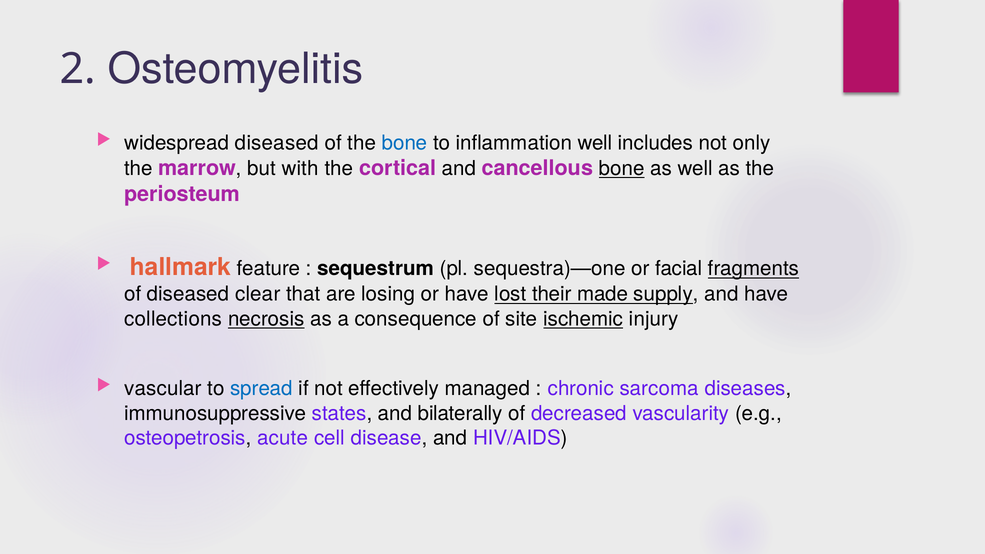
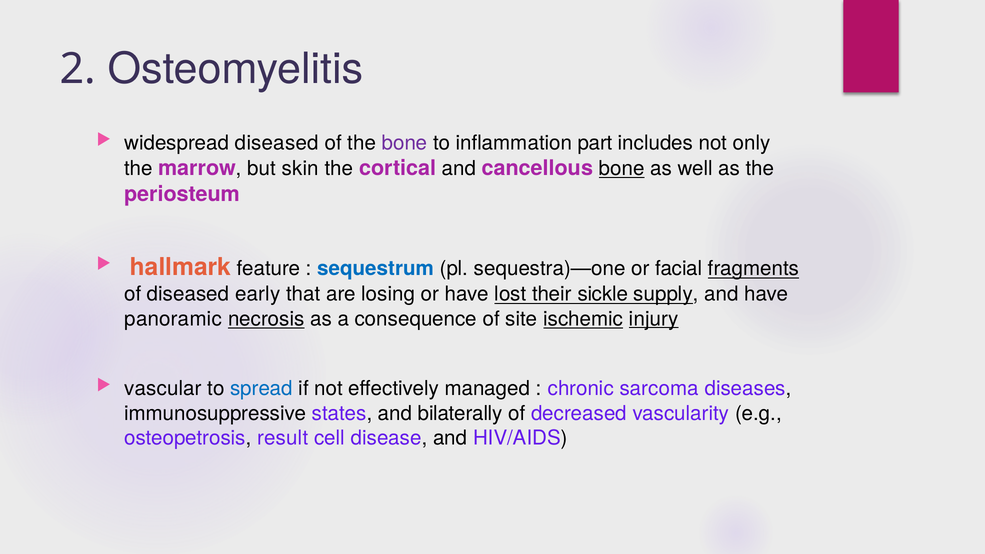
bone colour: blue -> purple (405, 143)
inflammation well: well -> part (595, 143)
with: with -> skin (300, 169)
sequestrum colour: black -> blue (376, 269)
clear: clear -> early (258, 294)
made: made -> sickle (603, 294)
collections: collections -> panoramic (173, 319)
injury underline: none -> present (654, 319)
acute: acute -> result (283, 438)
